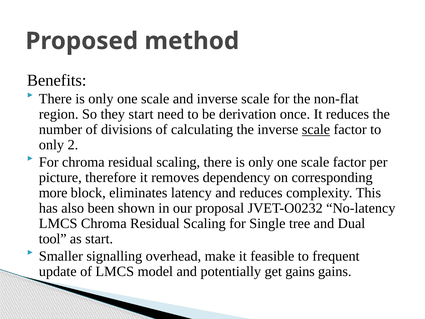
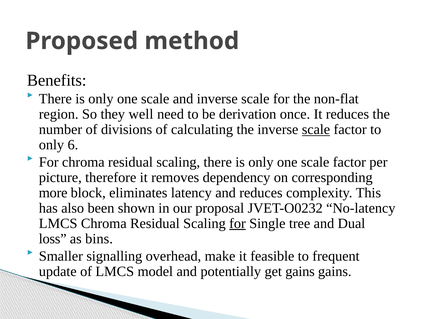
they start: start -> well (141, 114)
2: 2 -> 6 (73, 145)
for underline: none -> present (237, 223)
tool: tool -> loss (53, 239)
as start: start -> bins (99, 239)
